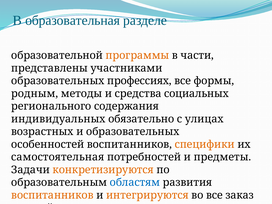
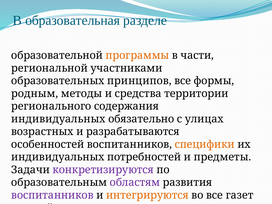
представлены: представлены -> региональной (49, 68)
профессиях: профессиях -> принципов (139, 81)
социальных: социальных -> территории (196, 94)
и образовательных: образовательных -> разрабатываются (133, 132)
самостоятельная: самостоятельная -> индивидуальных (58, 157)
конкретизируются colour: orange -> purple (103, 170)
областям colour: blue -> purple (135, 182)
воспитанников colour: orange -> purple (52, 195)
заказ: заказ -> газет (240, 195)
